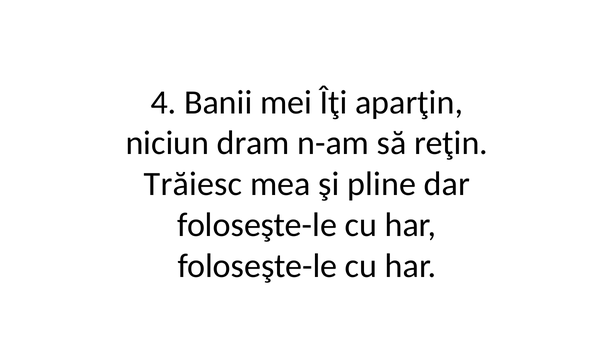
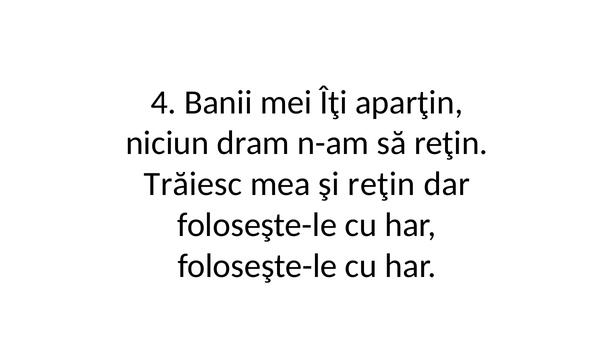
şi pline: pline -> reţin (381, 184)
